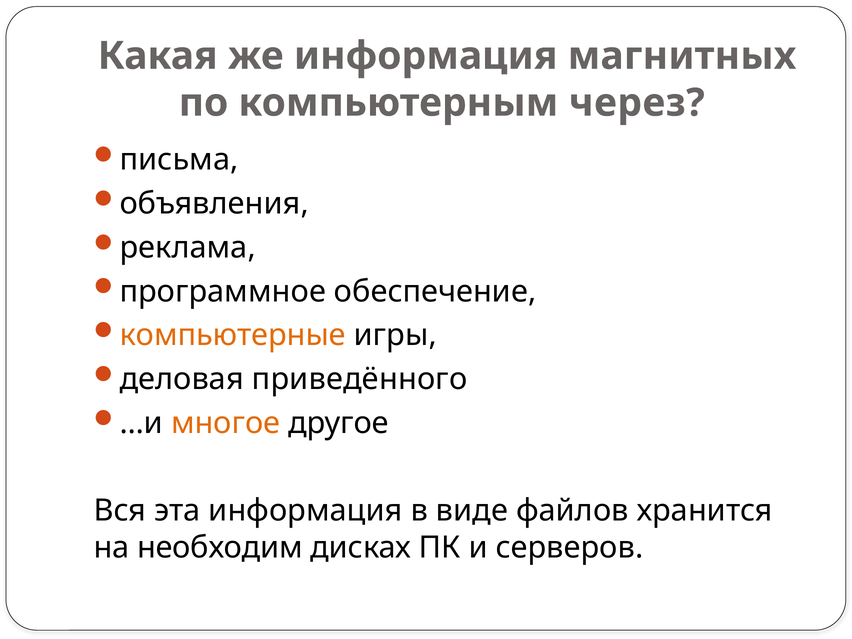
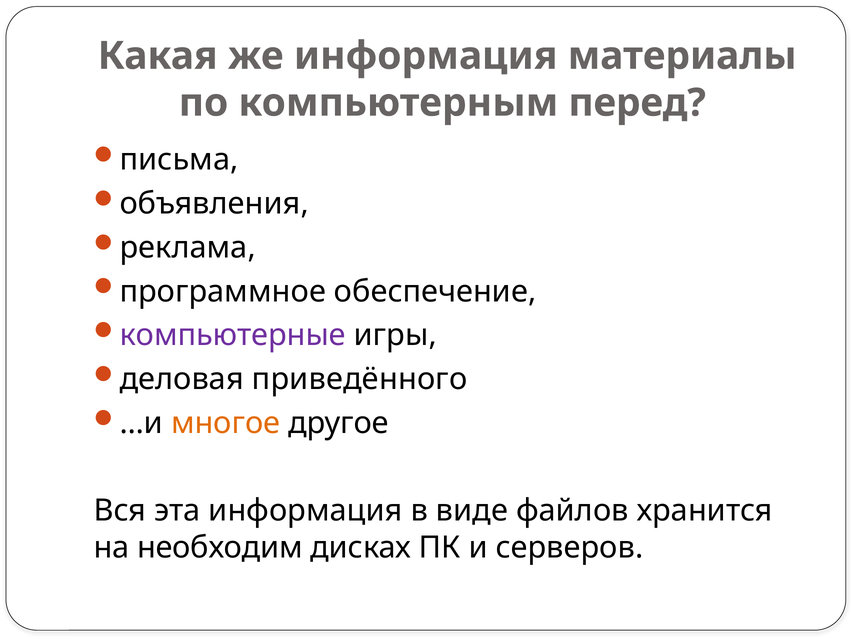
магнитных: магнитных -> материалы (682, 56)
через: через -> перед (637, 103)
компьютерные colour: orange -> purple (233, 335)
